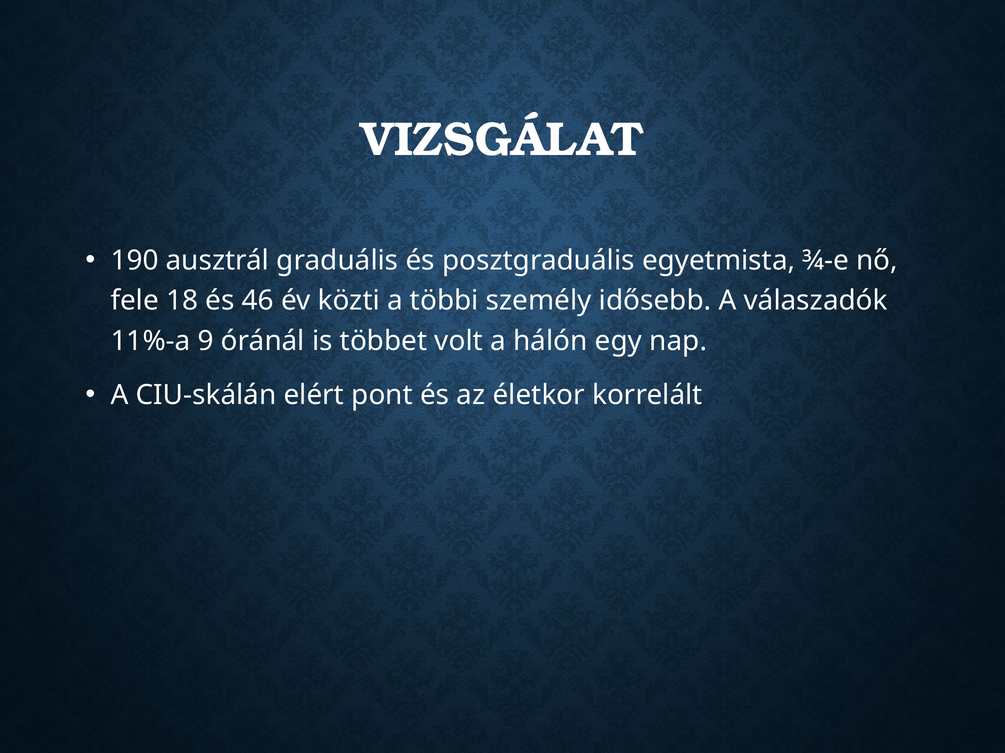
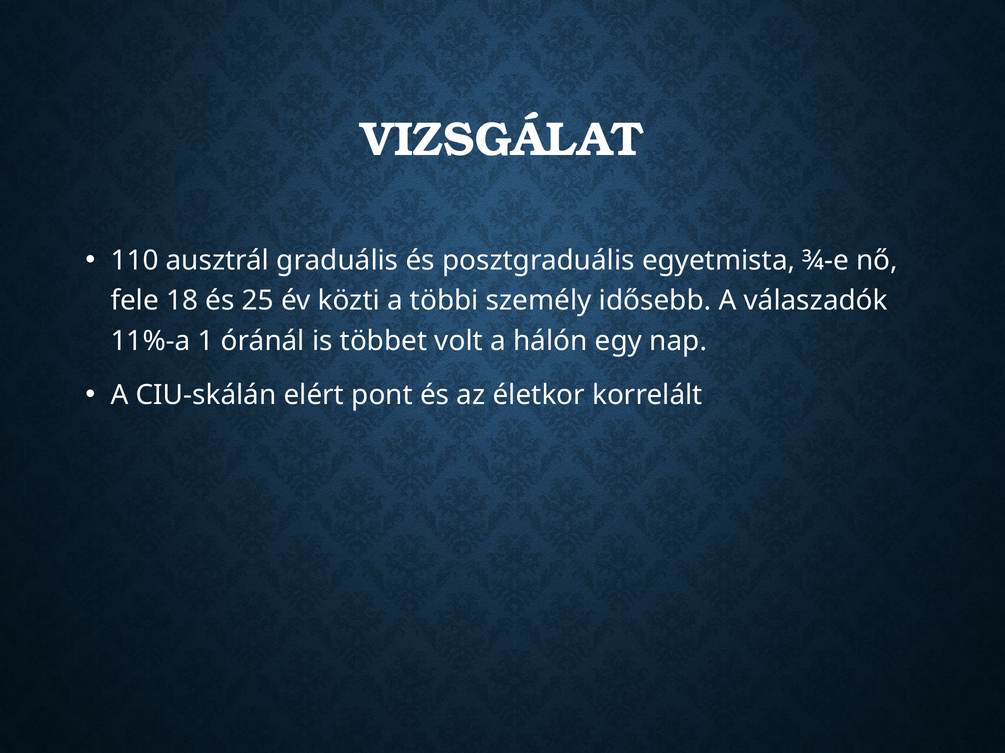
190: 190 -> 110 (134, 261)
46: 46 -> 25 (258, 301)
9: 9 -> 1 (206, 341)
